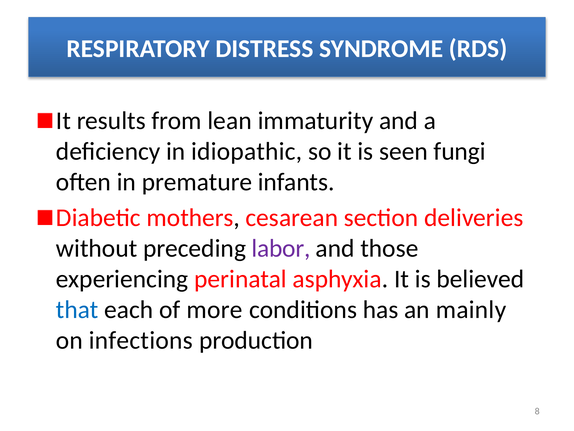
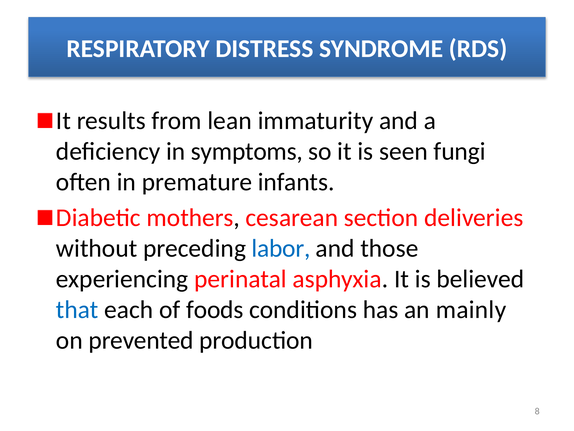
idiopathic: idiopathic -> symptoms (247, 151)
labor colour: purple -> blue (281, 248)
more: more -> foods (215, 309)
infections: infections -> prevented (141, 340)
